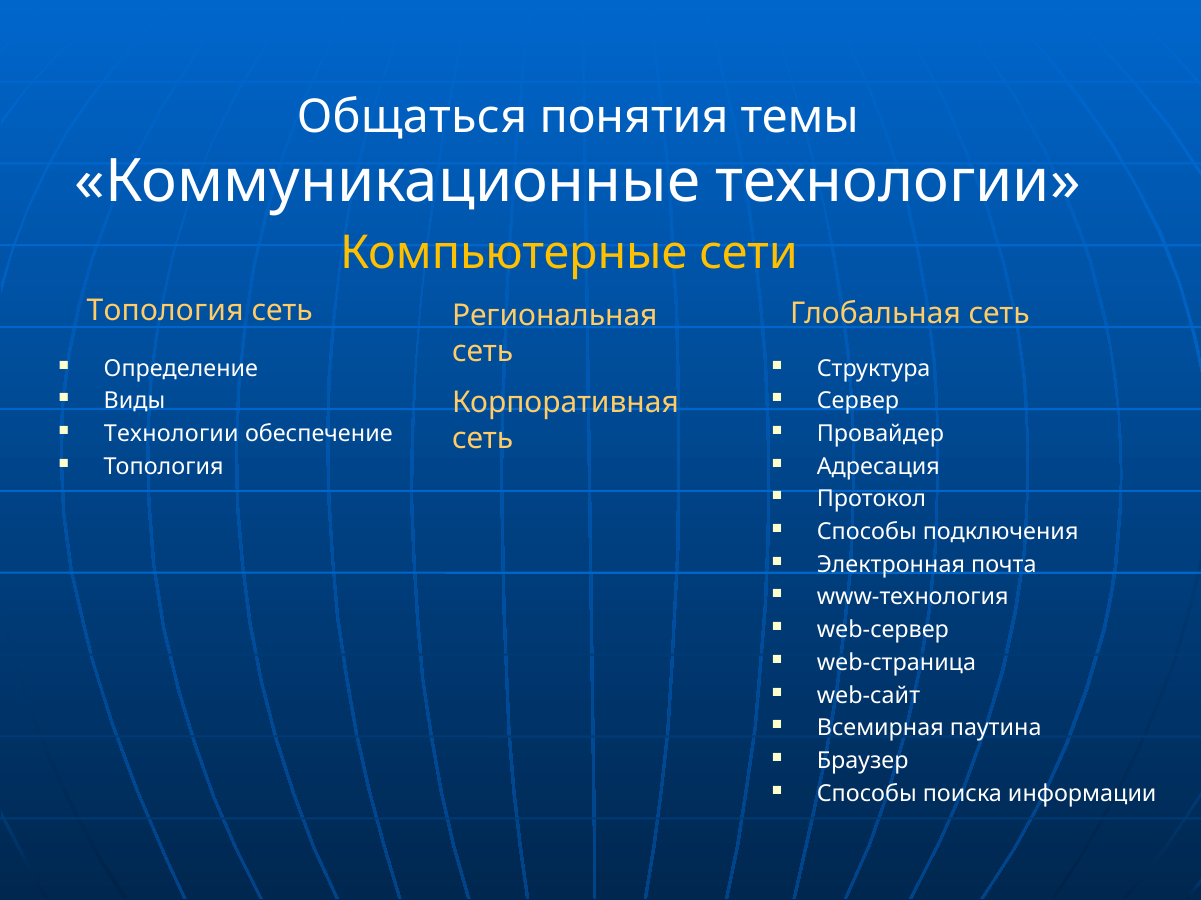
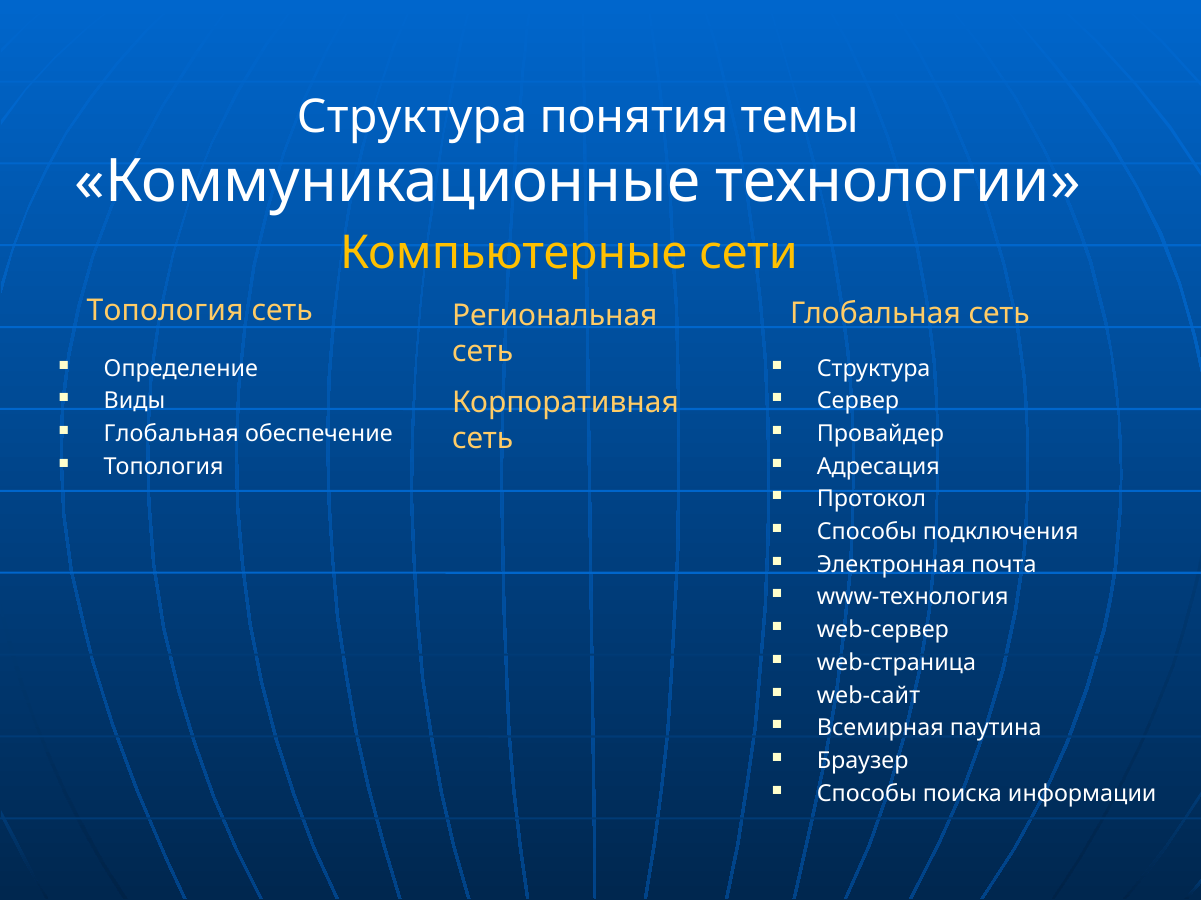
Общаться: Общаться -> Структура (412, 117)
Технологии: Технологии -> Глобальная (171, 434)
